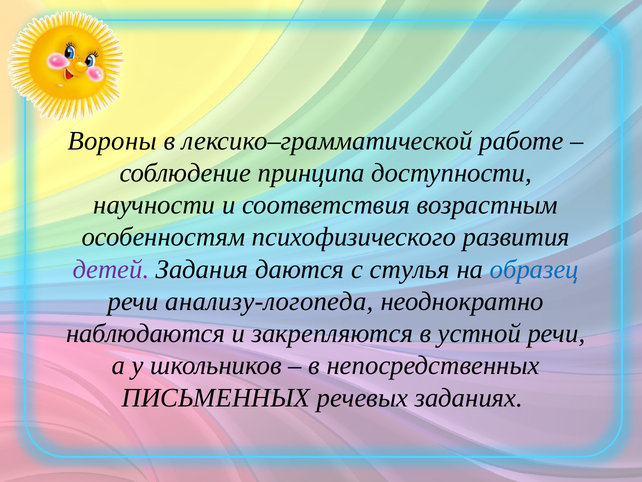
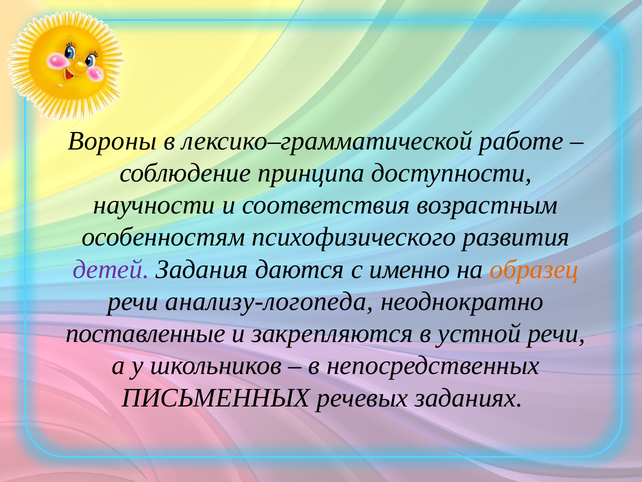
стулья: стулья -> именно (410, 269)
образец colour: blue -> orange (534, 269)
наблюдаются: наблюдаются -> поставленные (146, 333)
